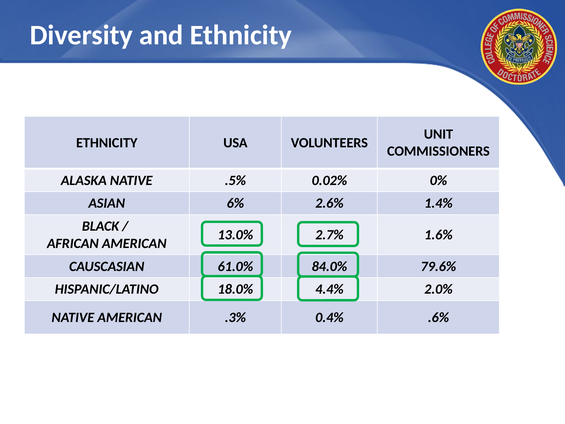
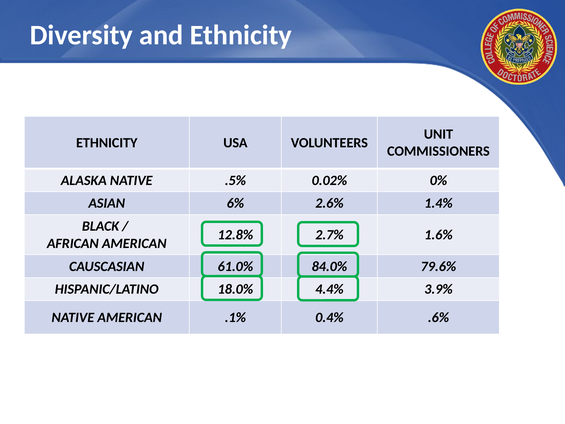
13.0%: 13.0% -> 12.8% (235, 235)
2.0%: 2.0% -> 3.9% (438, 289)
.3%: .3% -> .1% (235, 317)
